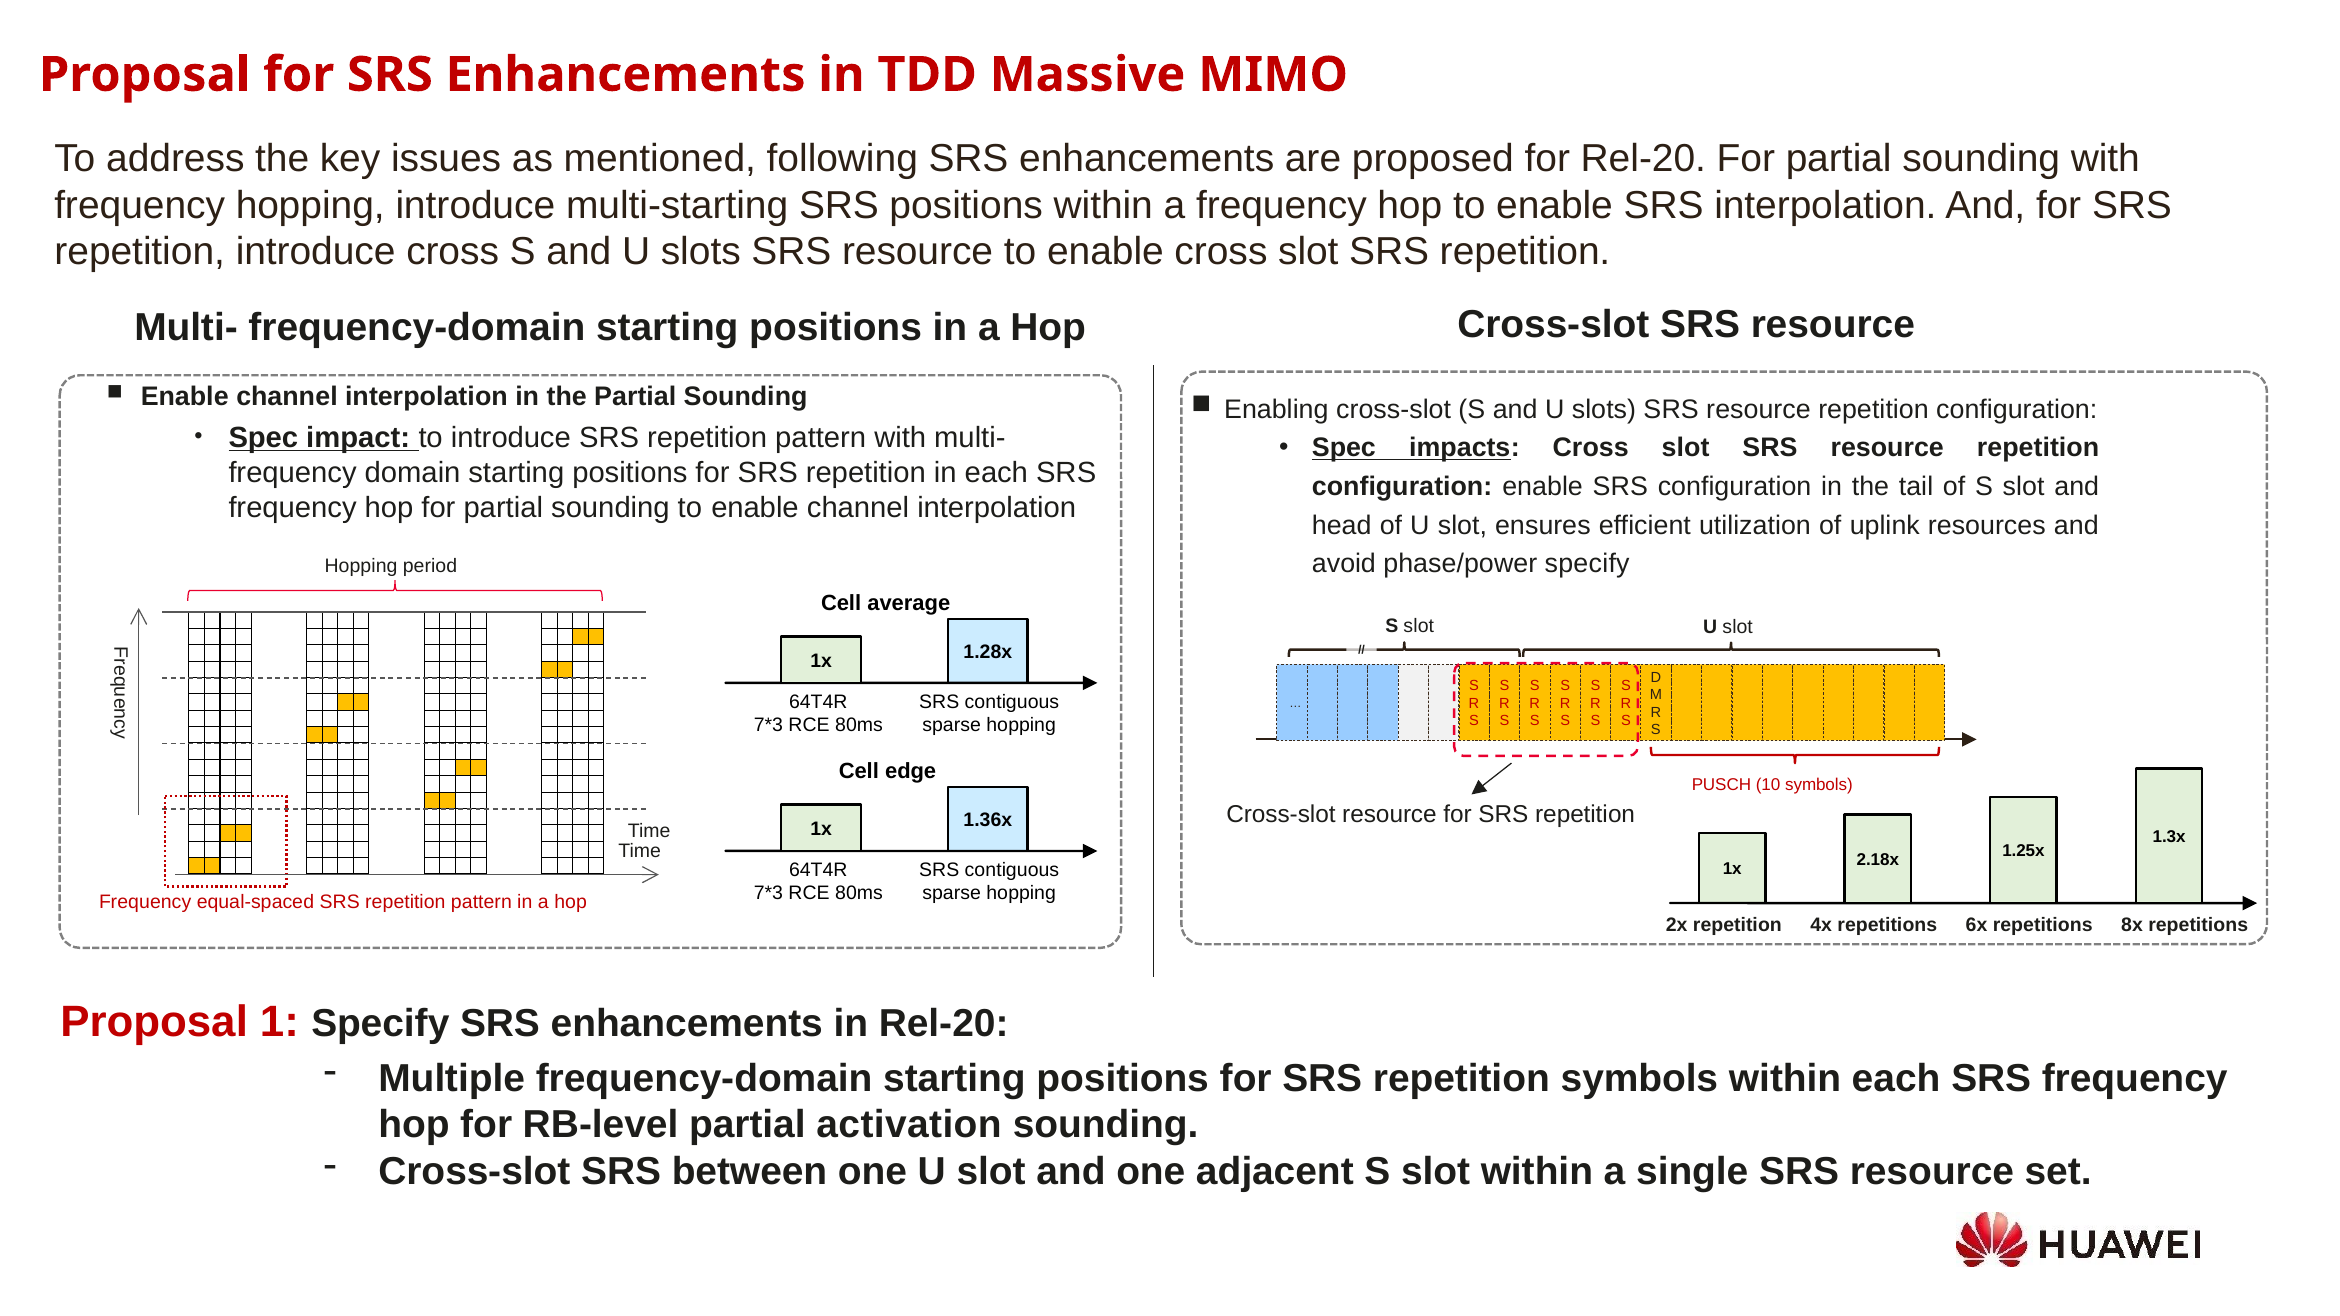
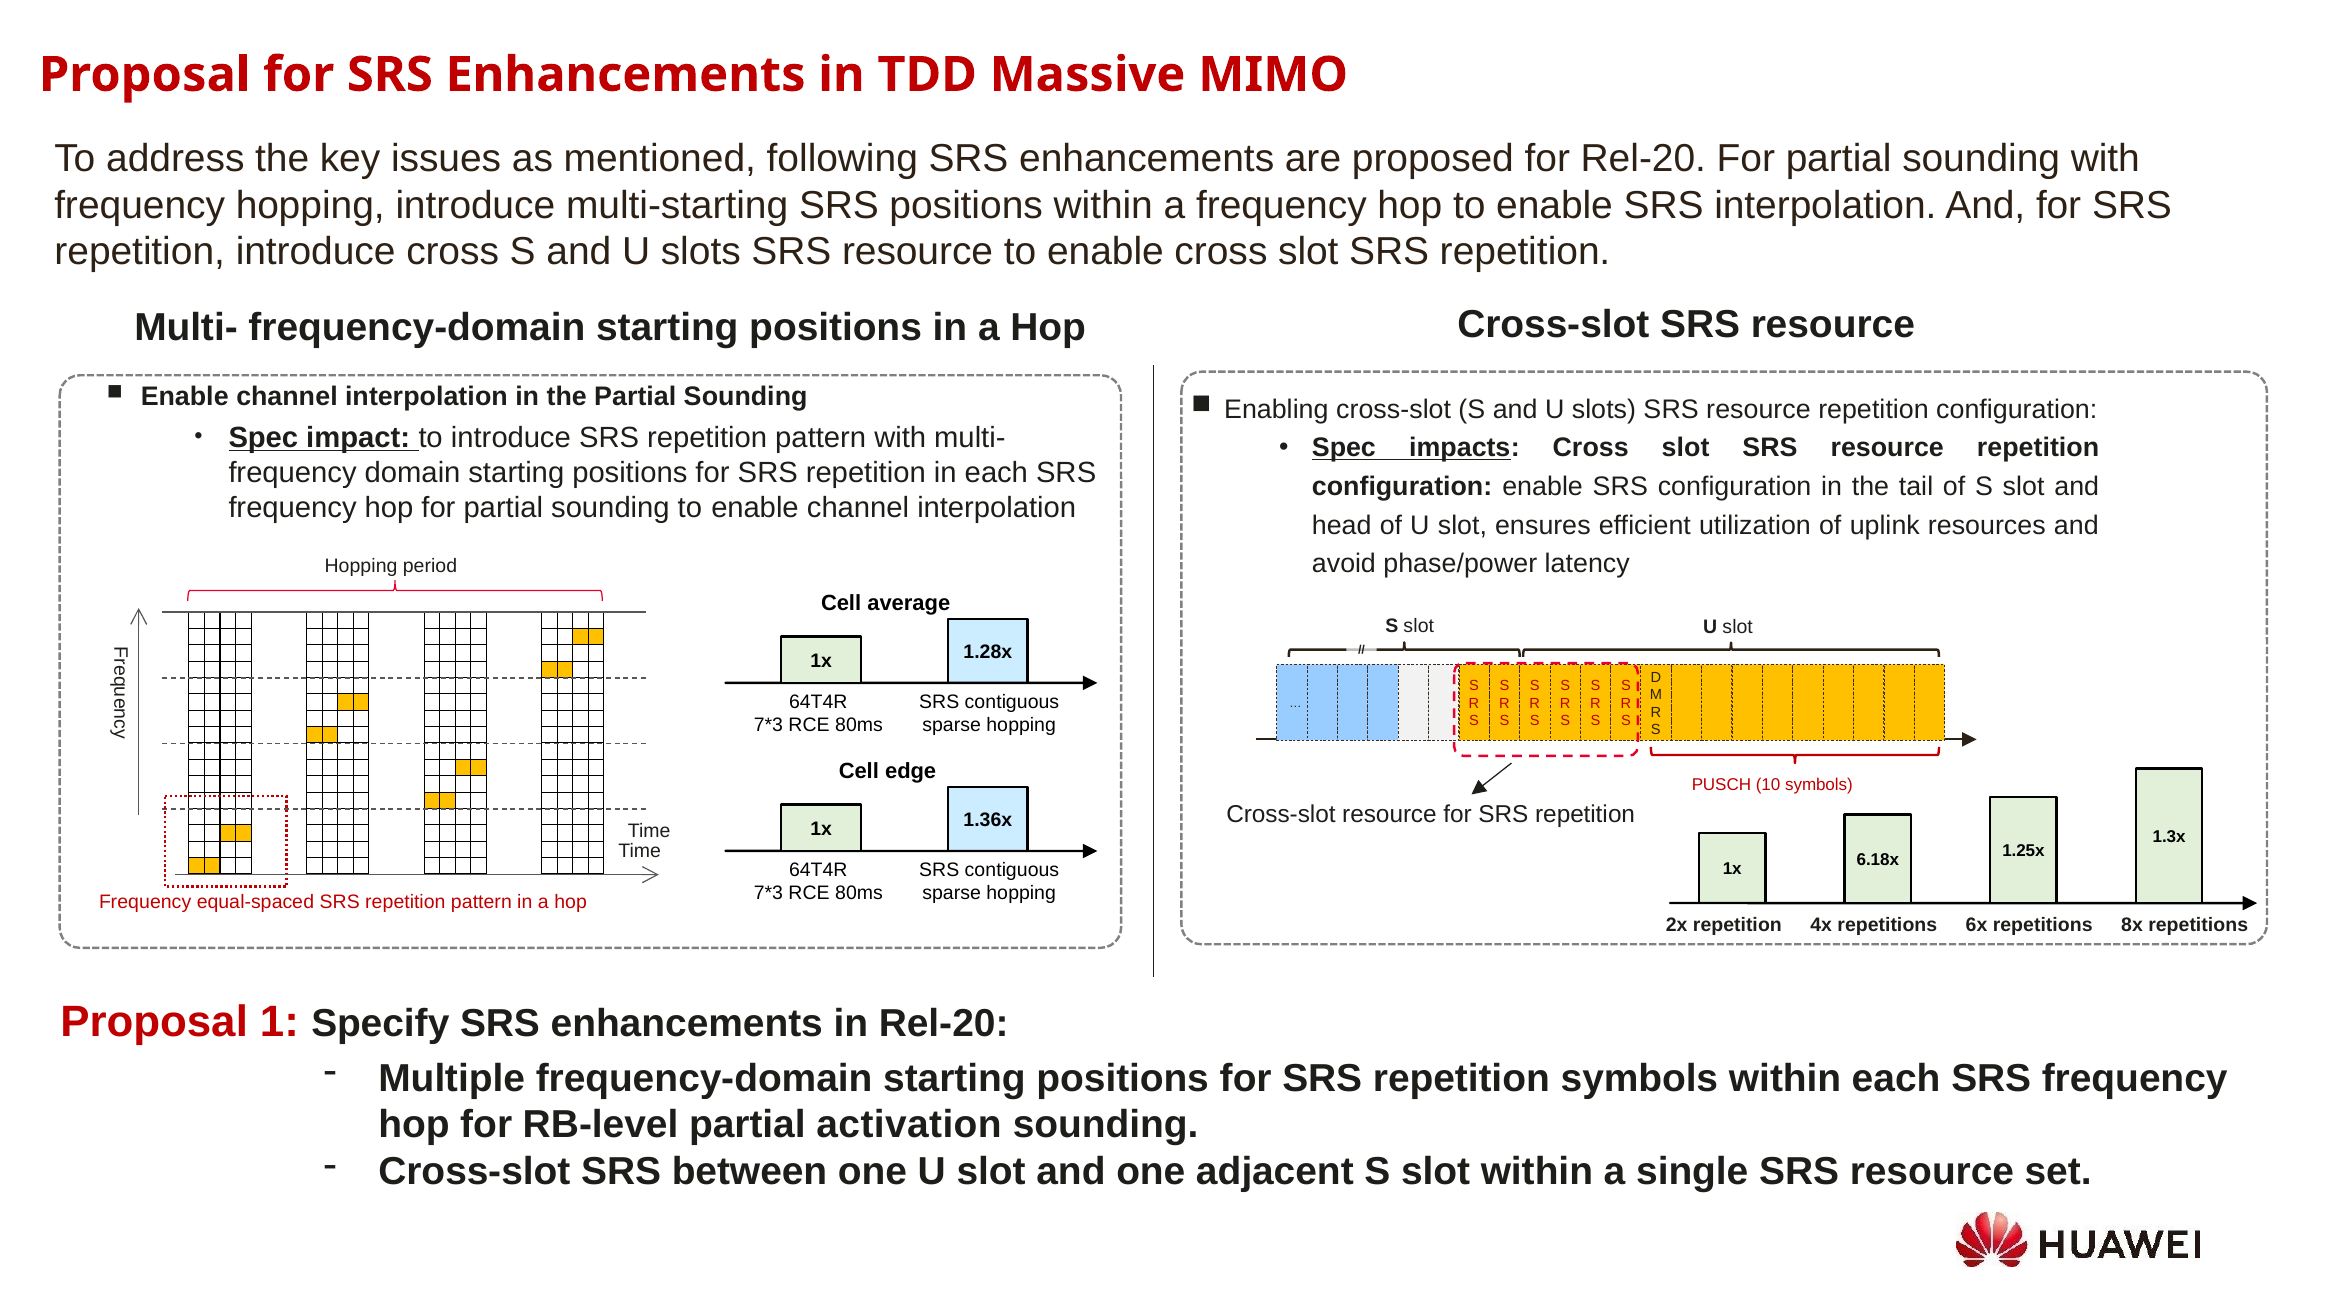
phase/power specify: specify -> latency (1587, 564)
2.18x: 2.18x -> 6.18x (1878, 860)
